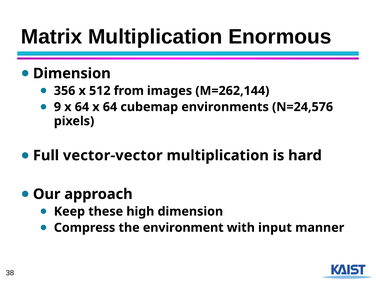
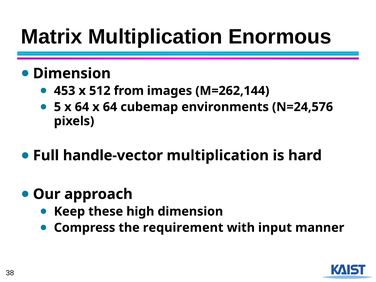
356: 356 -> 453 (65, 91)
9: 9 -> 5 (57, 107)
vector-vector: vector-vector -> handle-vector (113, 155)
environment: environment -> requirement (183, 228)
